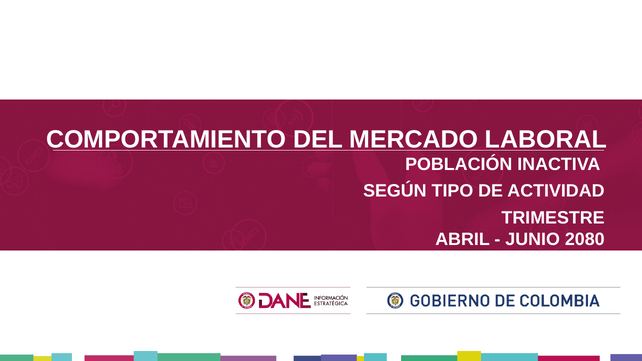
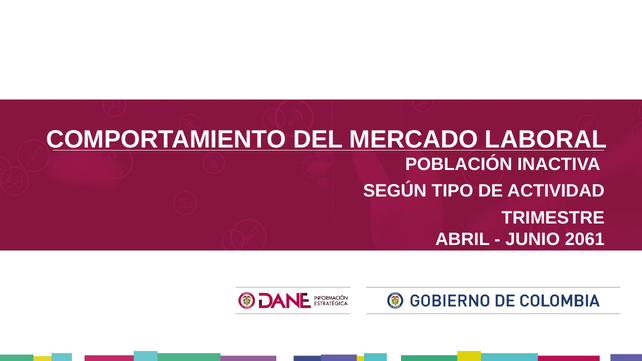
2080: 2080 -> 2061 (585, 239)
